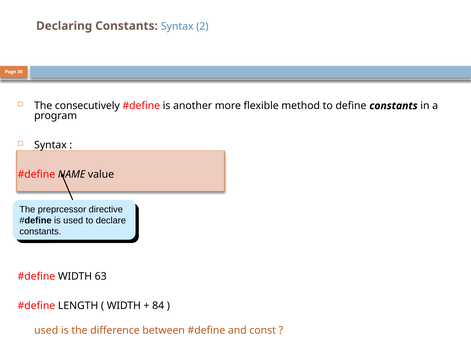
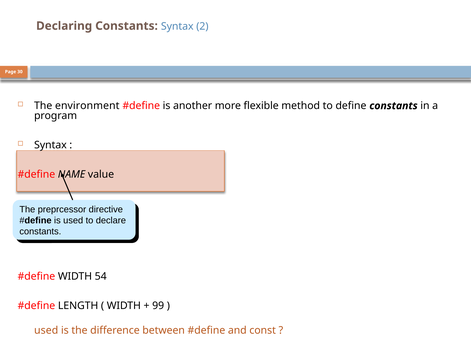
consecutively: consecutively -> environment (87, 106)
63: 63 -> 54 (101, 277)
84: 84 -> 99 (158, 306)
